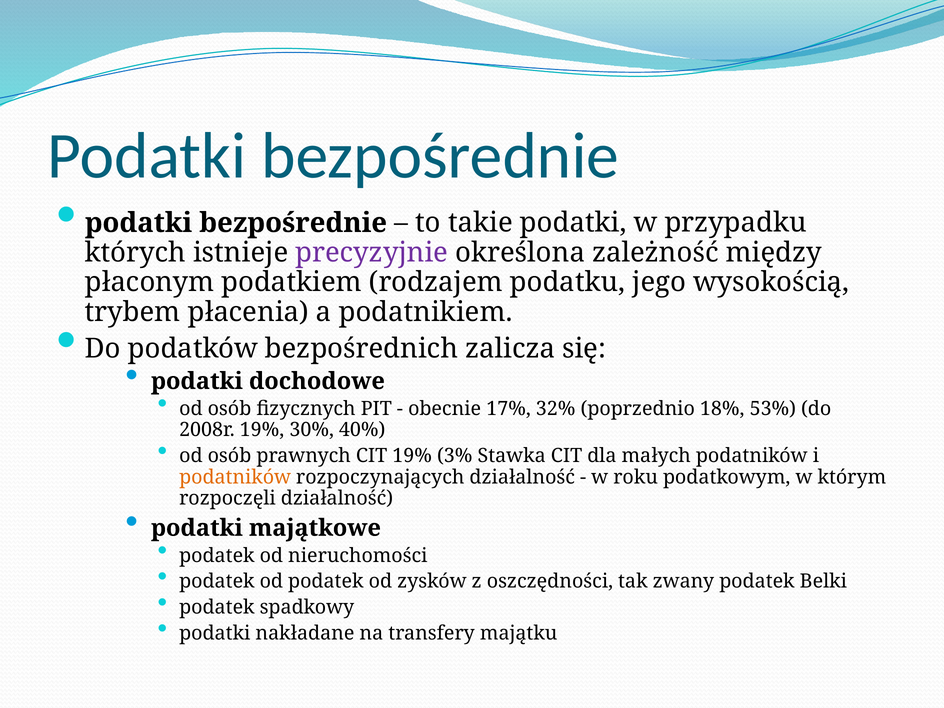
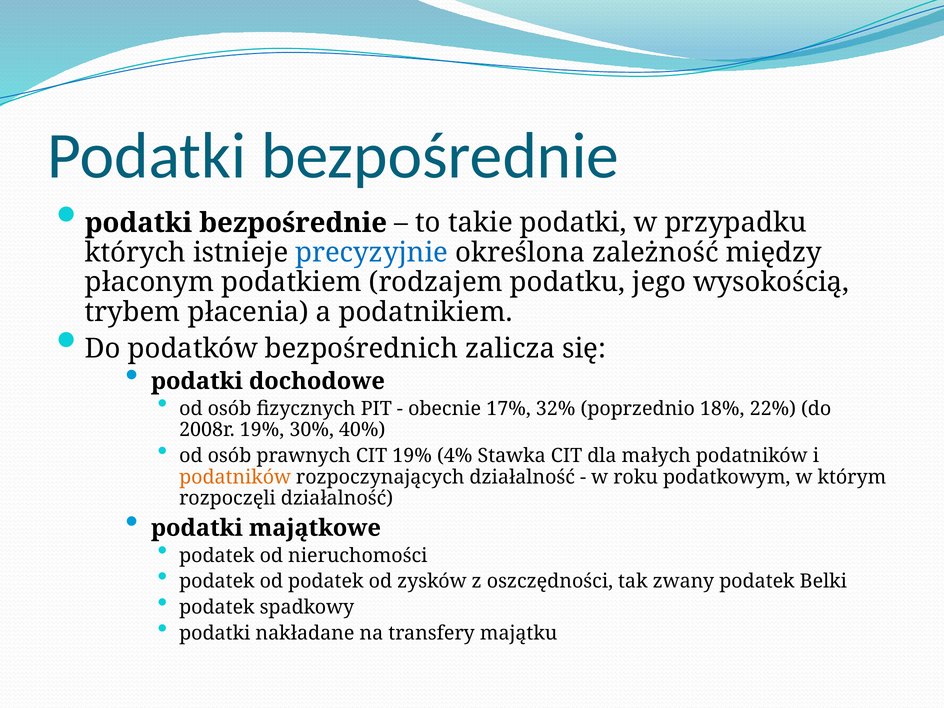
precyzyjnie colour: purple -> blue (372, 253)
53%: 53% -> 22% (773, 409)
3%: 3% -> 4% (455, 456)
